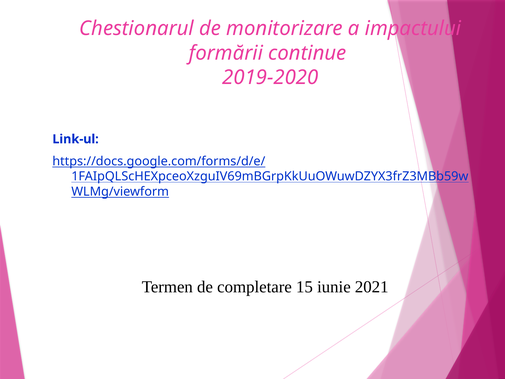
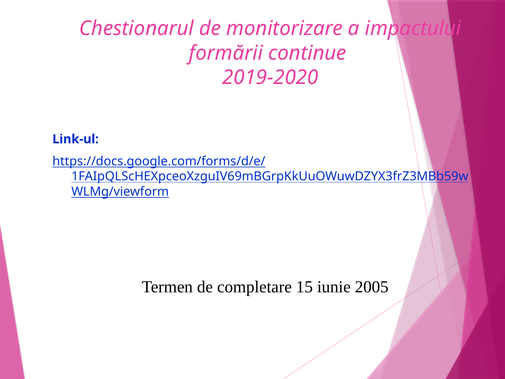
2021: 2021 -> 2005 (372, 287)
